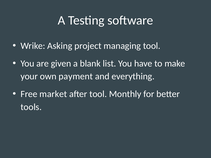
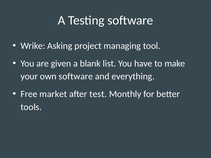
own payment: payment -> software (76, 77)
after tool: tool -> test (98, 94)
